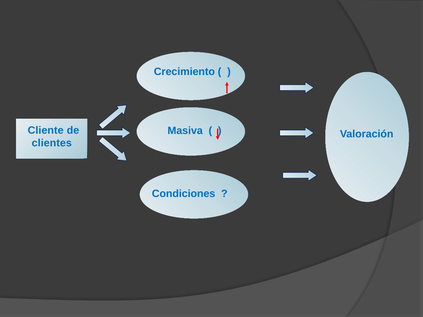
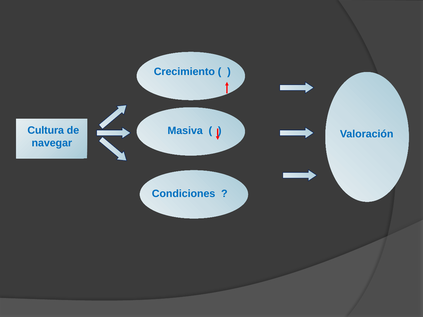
Cliente: Cliente -> Cultura (46, 130)
clientes: clientes -> navegar (52, 143)
